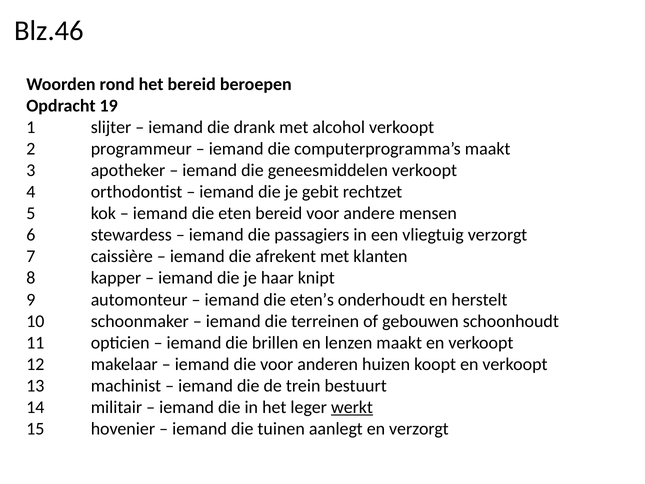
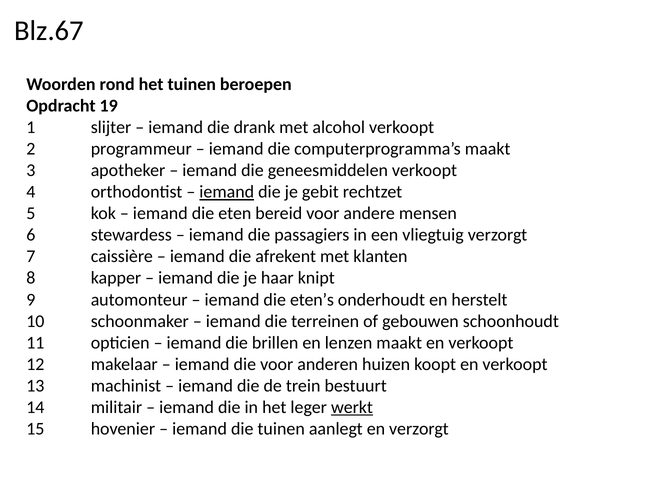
Blz.46: Blz.46 -> Blz.67 (49, 31)
het bereid: bereid -> tuinen (192, 84)
iemand underline: none -> present (227, 192)
